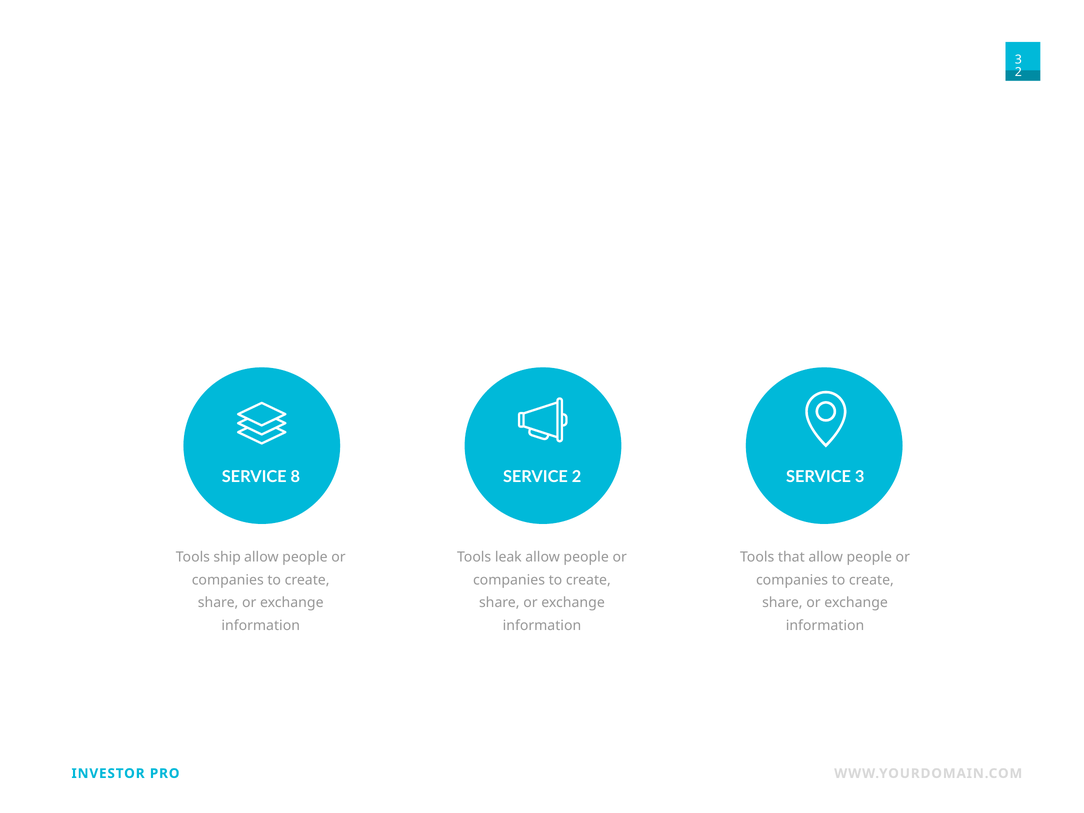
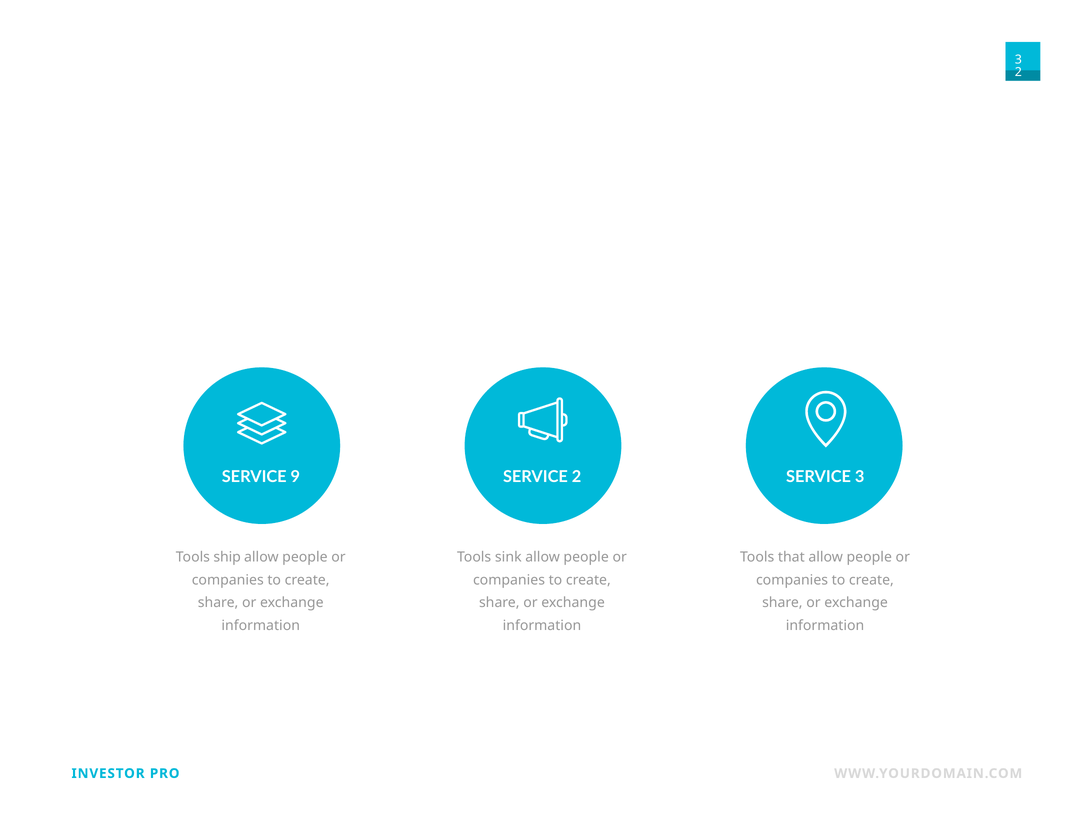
8: 8 -> 9 (295, 477)
leak: leak -> sink (508, 557)
